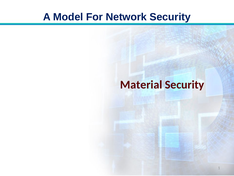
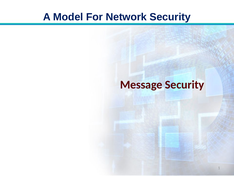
Material: Material -> Message (141, 84)
